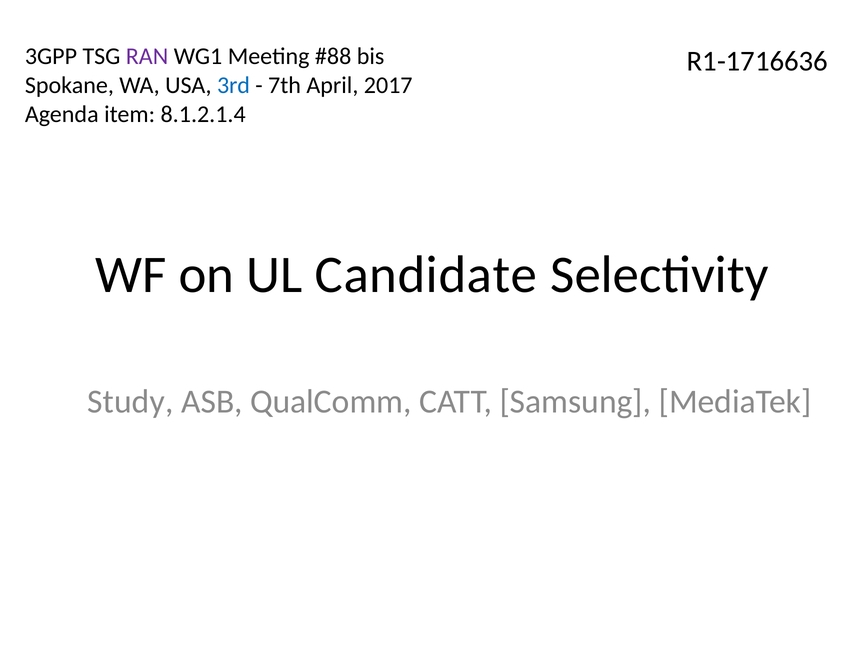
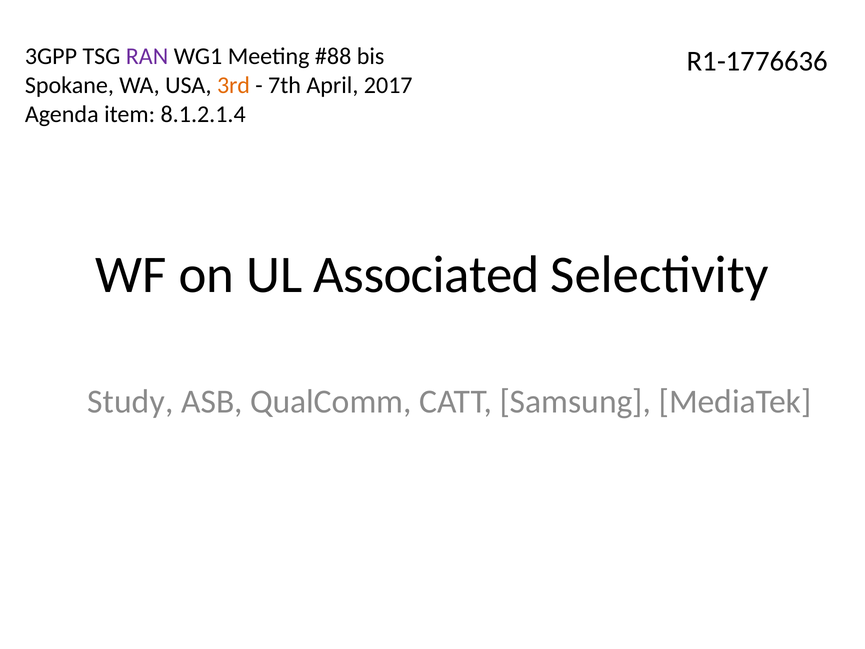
R1-1716636: R1-1716636 -> R1-1776636 (757, 61)
3rd colour: blue -> orange (234, 85)
Candidate: Candidate -> Associated (427, 275)
